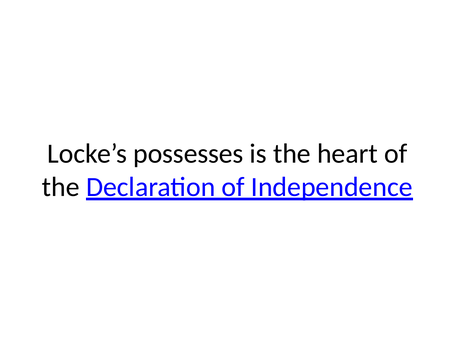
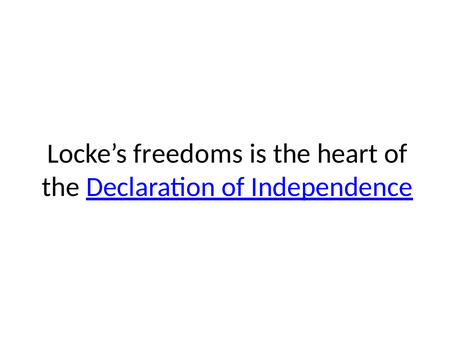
possesses: possesses -> freedoms (188, 154)
